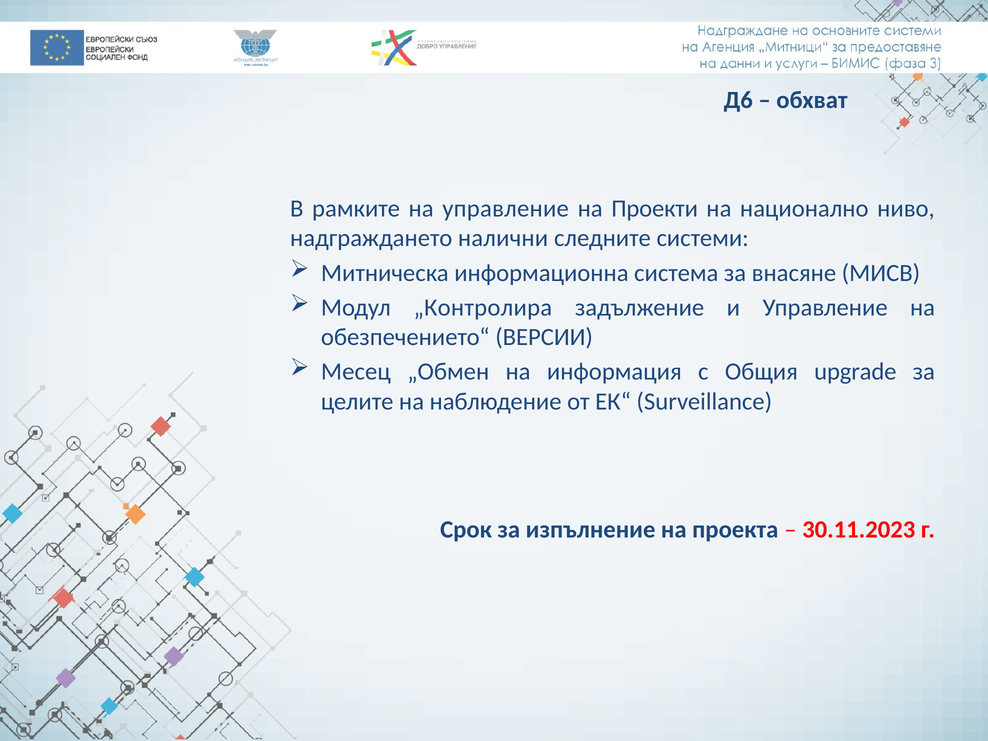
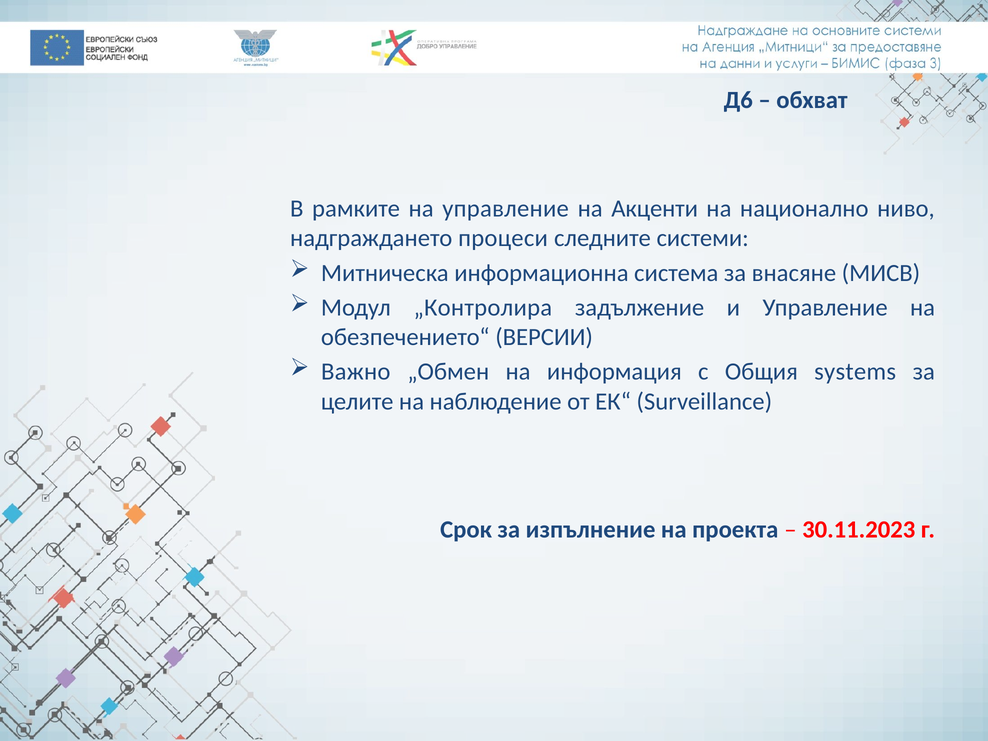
Проекти: Проекти -> Акценти (655, 209)
налични: налични -> процеси (503, 238)
Месец: Месец -> Важно (356, 372)
upgrade: upgrade -> systems (855, 372)
